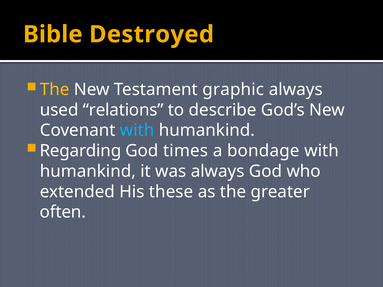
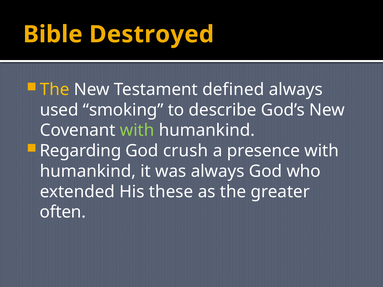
graphic: graphic -> defined (233, 90)
relations: relations -> smoking (123, 110)
with colour: light blue -> light green (137, 130)
times: times -> crush (186, 151)
bondage: bondage -> presence (263, 151)
